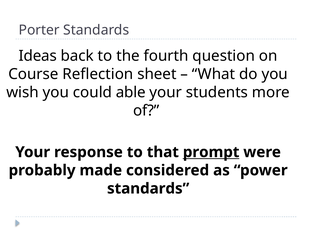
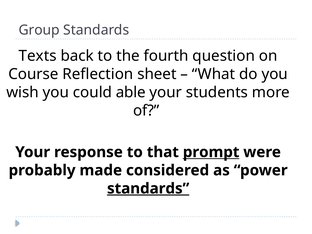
Porter: Porter -> Group (39, 30)
Ideas: Ideas -> Texts (38, 56)
standards underline: none -> present (148, 189)
